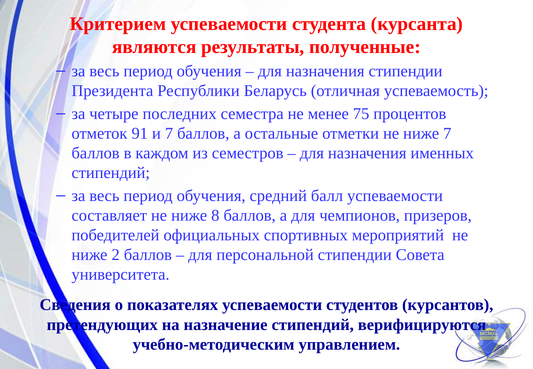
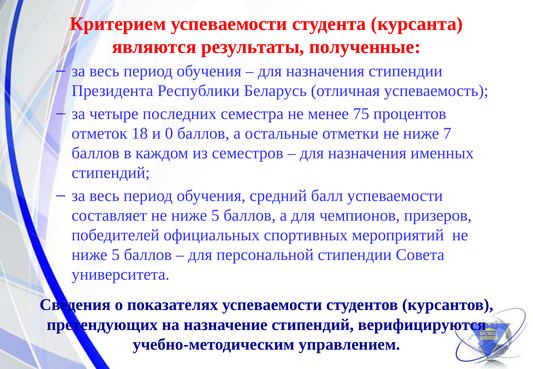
91: 91 -> 18 (140, 133)
и 7: 7 -> 0 (169, 133)
составляет не ниже 8: 8 -> 5 (215, 215)
2: 2 -> 5 (116, 255)
